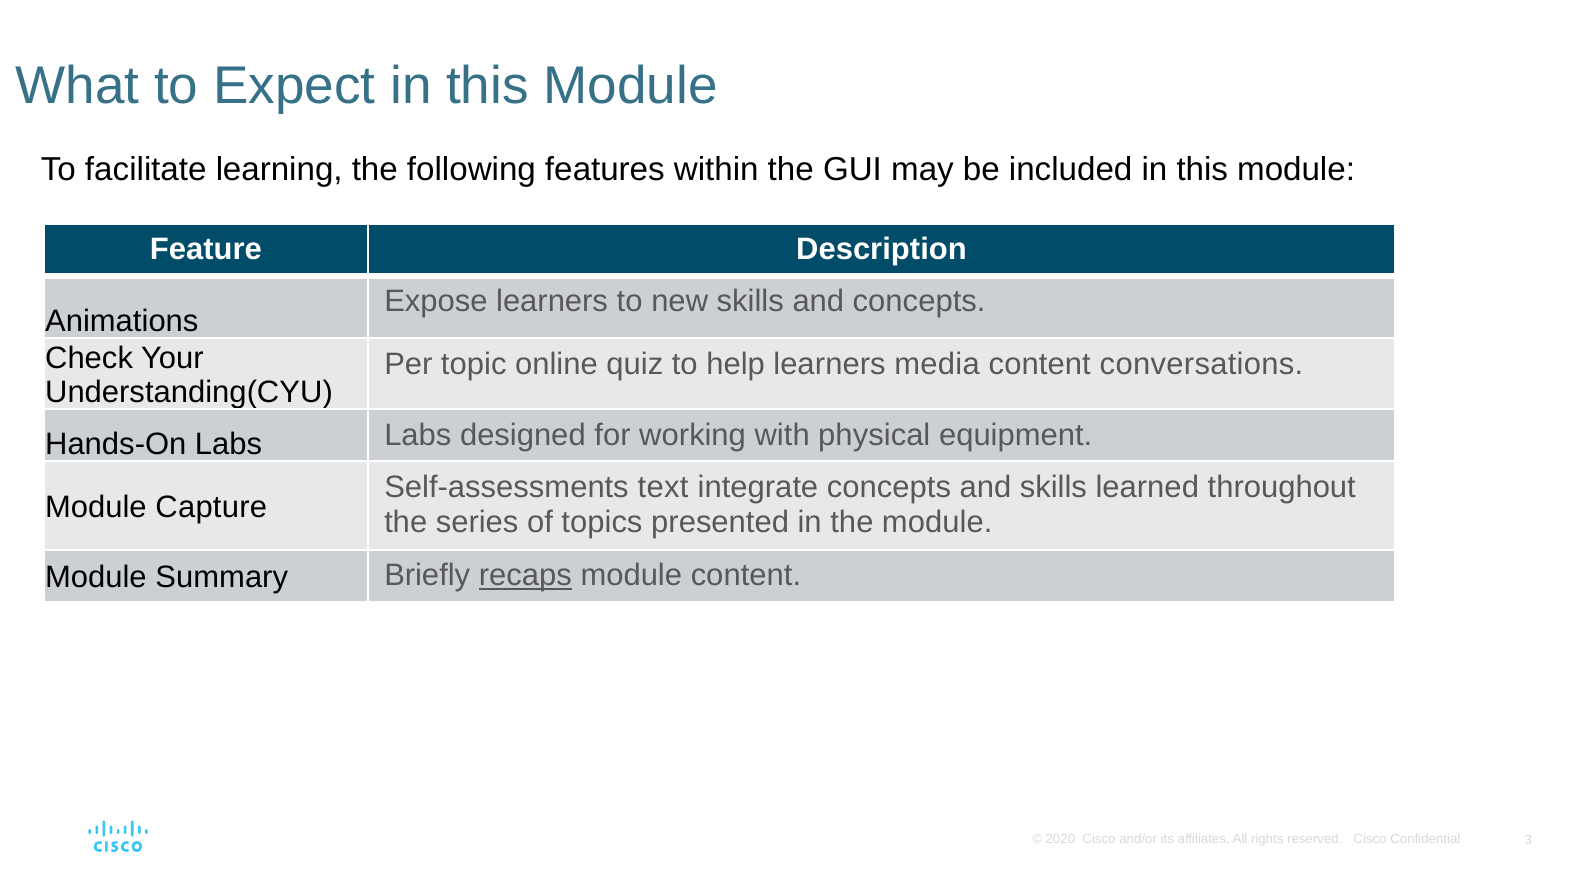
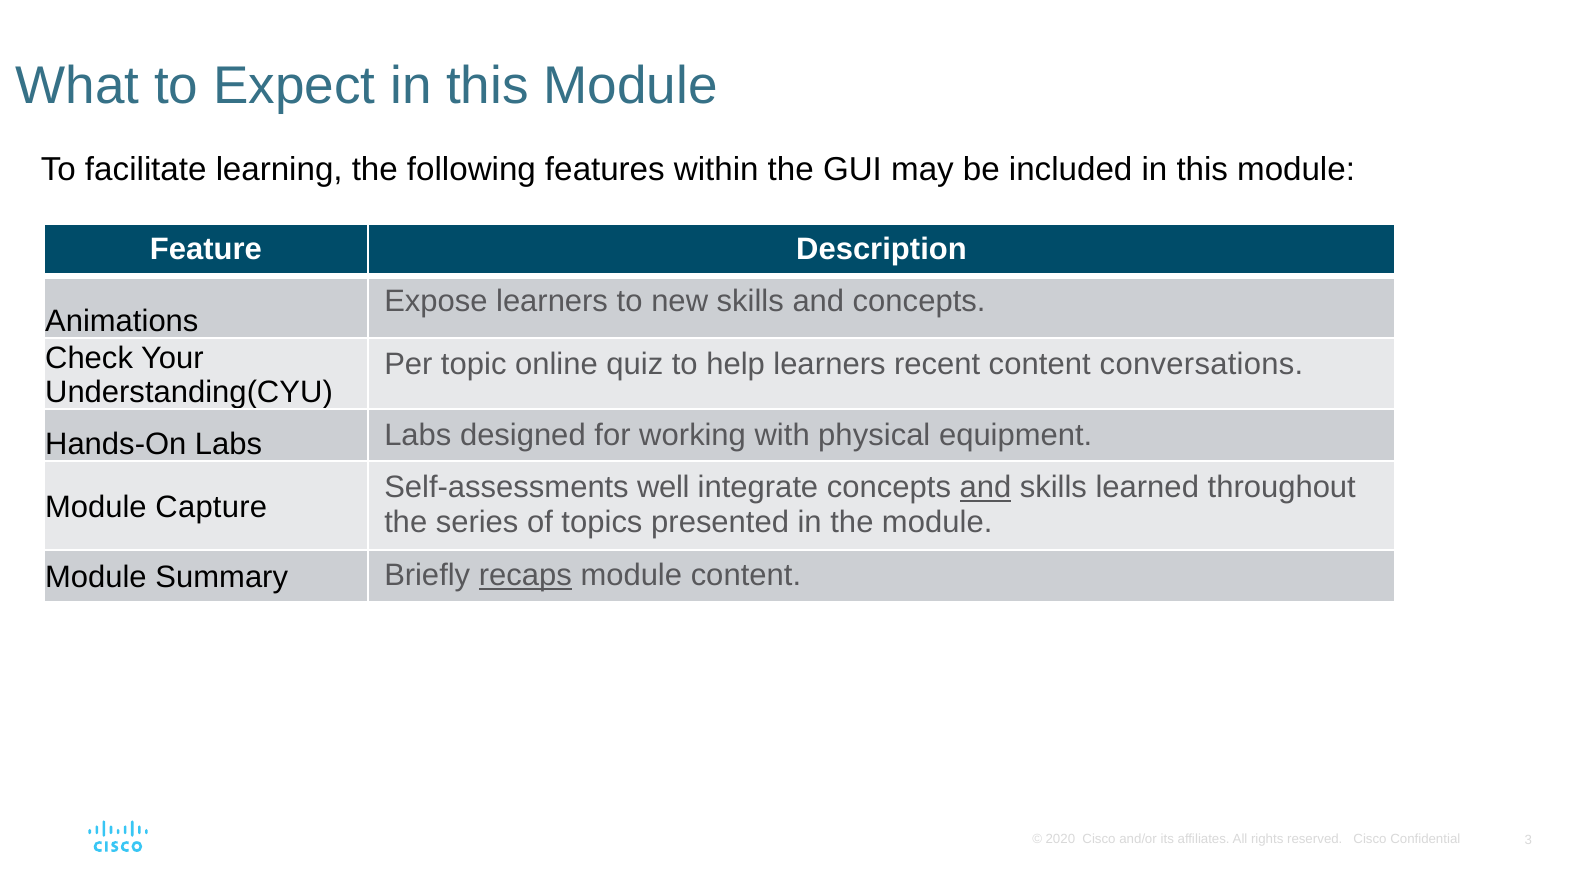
media: media -> recent (937, 364)
text: text -> well (663, 488)
and underline: none -> present (985, 488)
